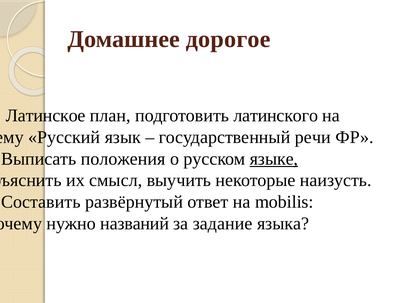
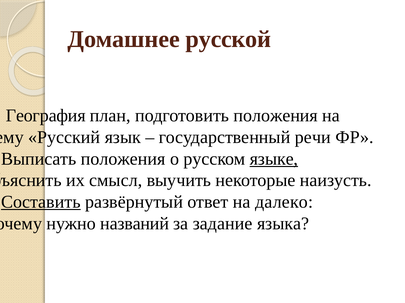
дорогое: дорогое -> русской (228, 39)
Латинское: Латинское -> География (46, 116)
подготовить латинского: латинского -> положения (276, 116)
Составить underline: none -> present (41, 202)
mobilis: mobilis -> далеко (284, 202)
